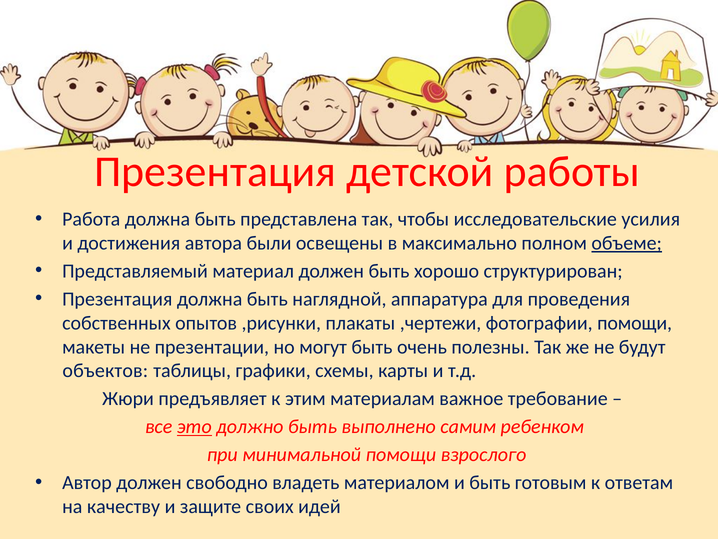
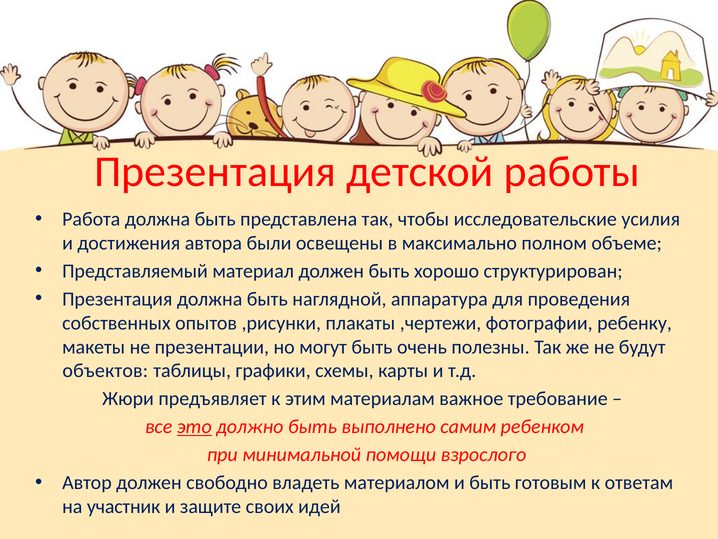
объеме underline: present -> none (627, 243)
фотографии помощи: помощи -> ребенку (635, 323)
качеству: качеству -> участник (124, 506)
